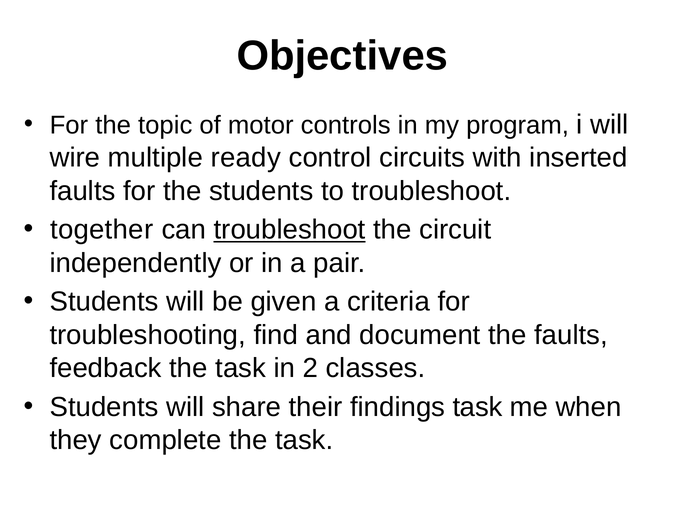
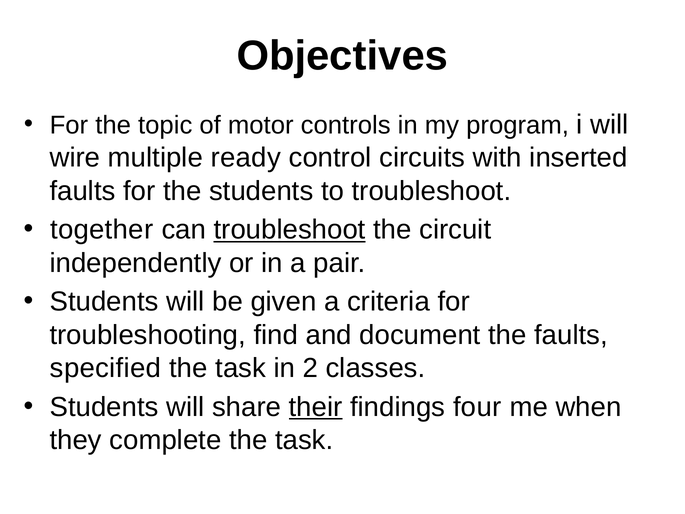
feedback: feedback -> specified (106, 368)
their underline: none -> present (316, 407)
findings task: task -> four (477, 407)
